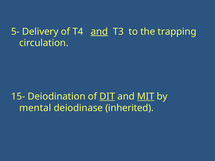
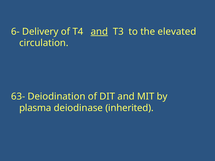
5-: 5- -> 6- (15, 32)
trapping: trapping -> elevated (177, 32)
15-: 15- -> 63- (18, 97)
DIT underline: present -> none (107, 97)
MIT underline: present -> none (146, 97)
mental: mental -> plasma (35, 108)
